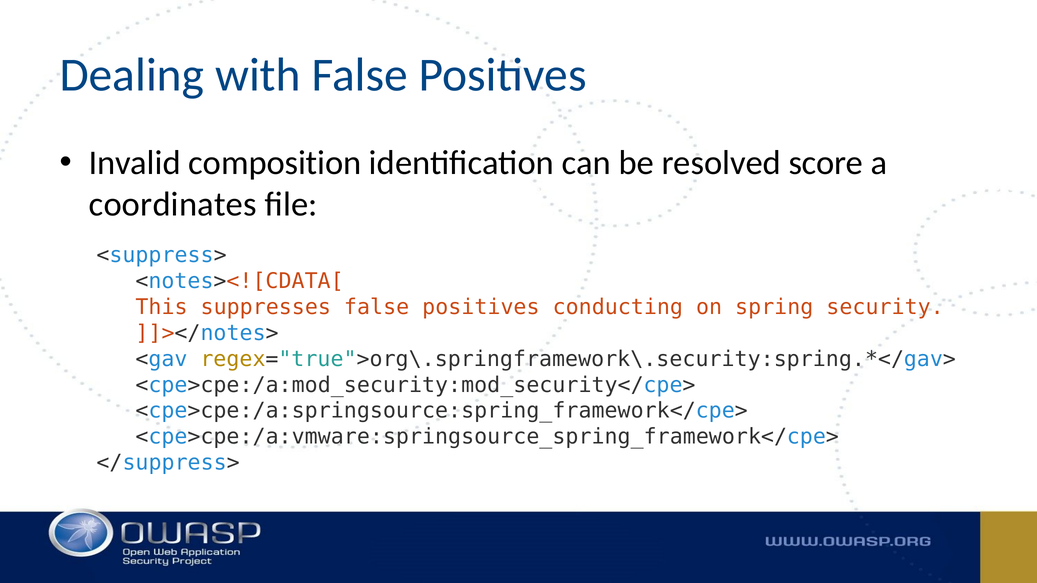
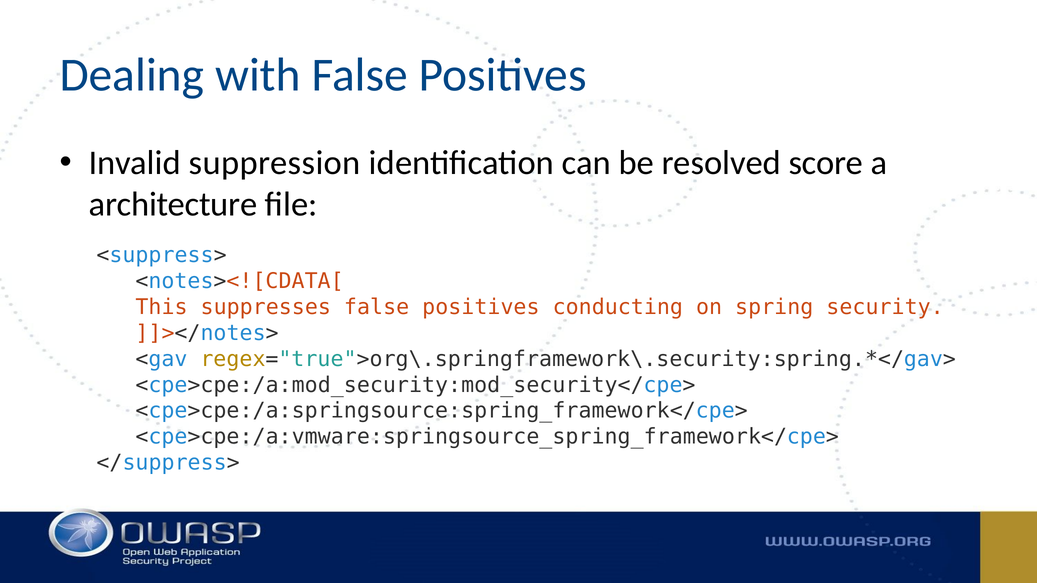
composition: composition -> suppression (275, 163)
coordinates: coordinates -> architecture (173, 205)
